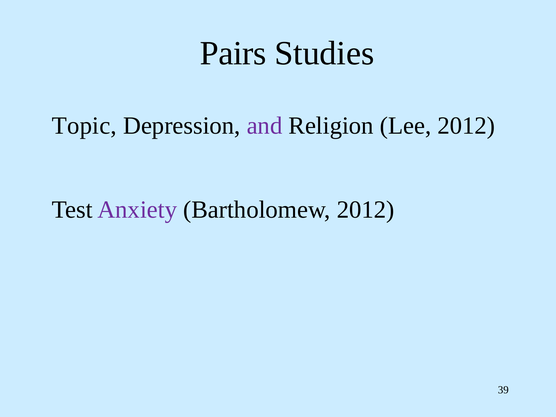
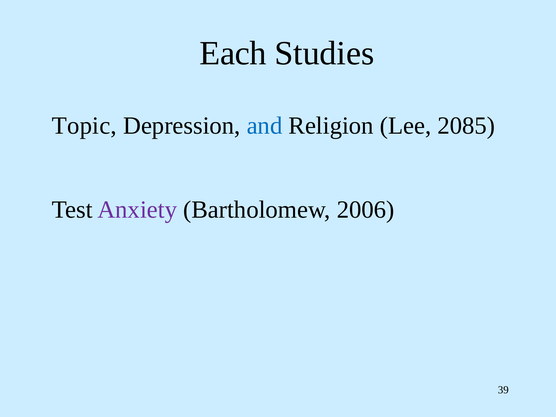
Pairs: Pairs -> Each (233, 53)
and colour: purple -> blue (265, 126)
Lee 2012: 2012 -> 2085 (466, 126)
Bartholomew 2012: 2012 -> 2006 (366, 210)
